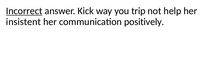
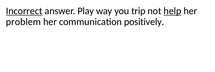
Kick: Kick -> Play (86, 11)
help underline: none -> present (172, 11)
insistent: insistent -> problem (23, 22)
